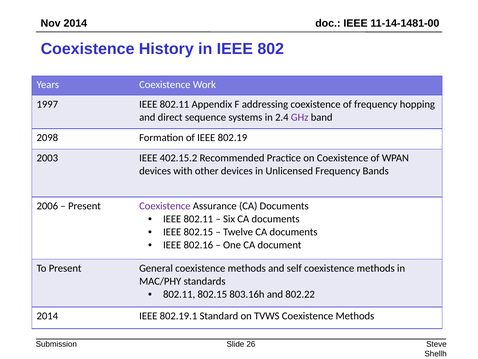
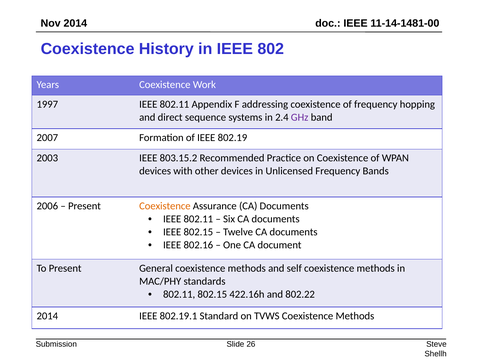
2098: 2098 -> 2007 (47, 137)
402.15.2: 402.15.2 -> 803.15.2 (178, 158)
Coexistence colour: purple -> orange (165, 206)
803.16h: 803.16h -> 422.16h (247, 294)
